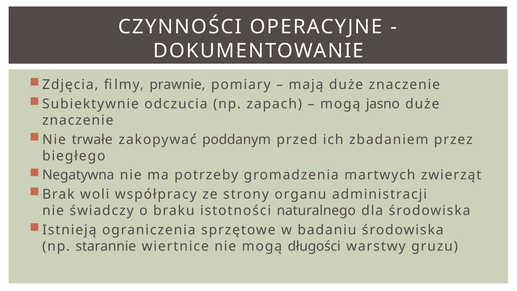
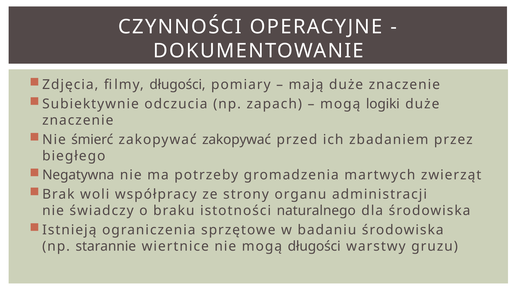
filmy prawnie: prawnie -> długości (177, 85)
jasno: jasno -> logiki (383, 104)
trwałe: trwałe -> śmierć (92, 139)
zakopywać poddanym: poddanym -> zakopywać (237, 139)
